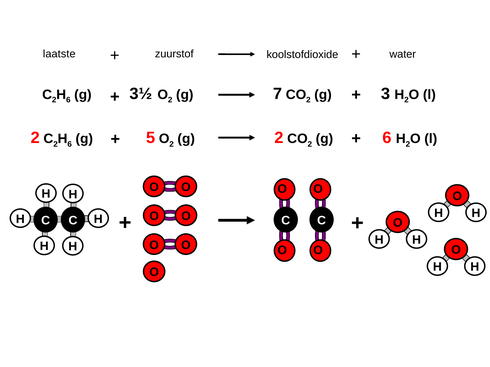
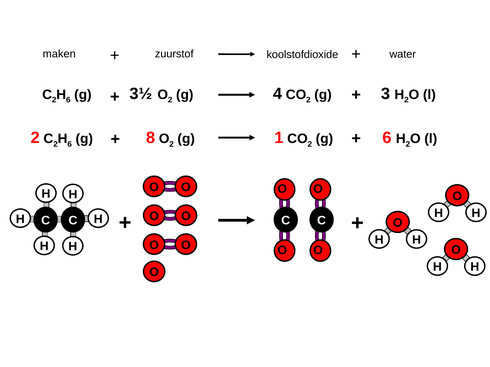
laatste: laatste -> maken (59, 54)
7: 7 -> 4 (278, 94)
5: 5 -> 8 (151, 138)
g 2: 2 -> 1 (279, 138)
